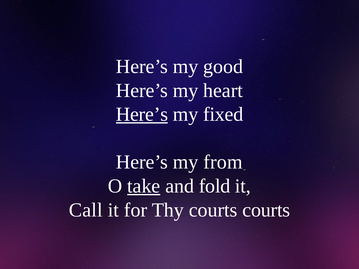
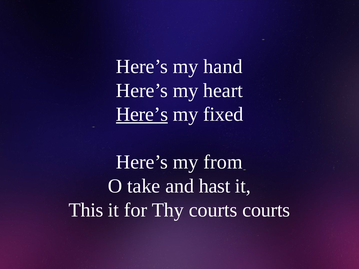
good: good -> hand (223, 67)
take underline: present -> none (144, 186)
fold: fold -> hast (215, 186)
Call: Call -> This (86, 210)
